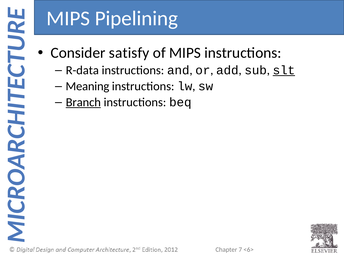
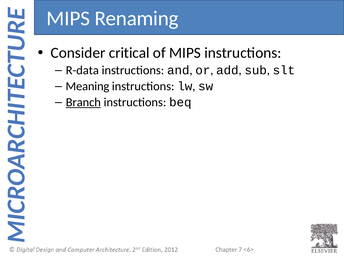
Pipelining: Pipelining -> Renaming (137, 18)
satisfy: satisfy -> critical (129, 53)
slt underline: present -> none (284, 70)
